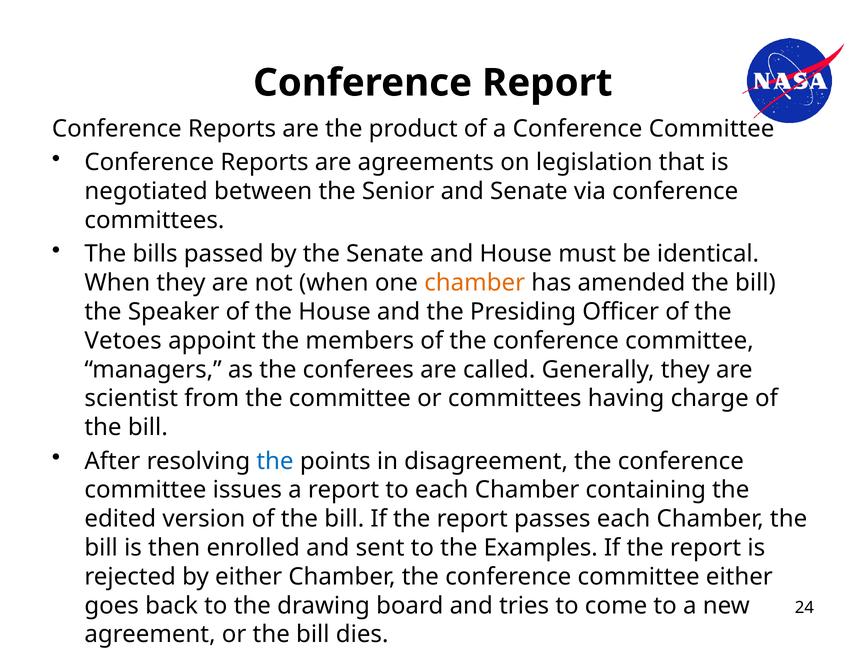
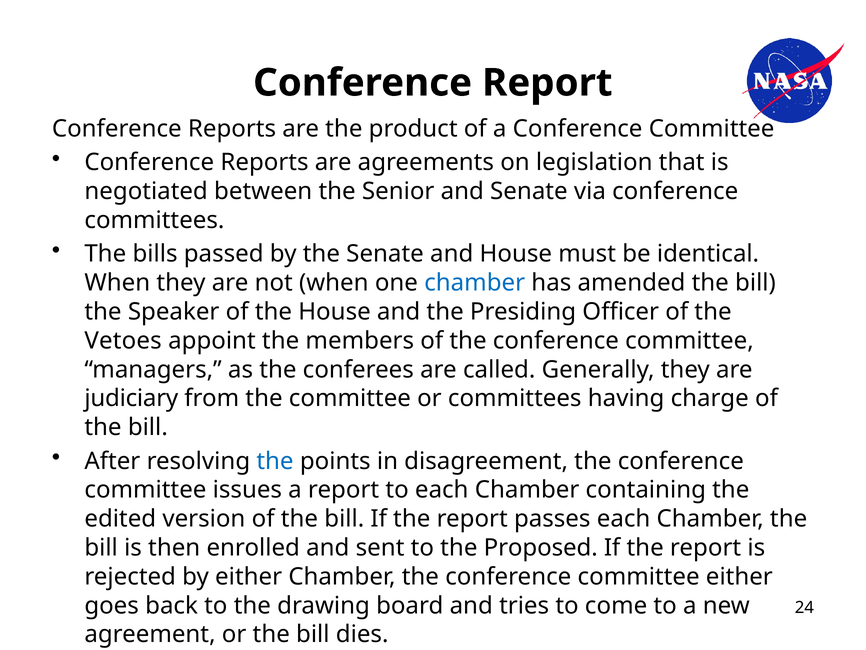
chamber colour: orange -> blue (475, 283)
scientist: scientist -> judiciary (131, 398)
Examples: Examples -> Proposed (541, 547)
